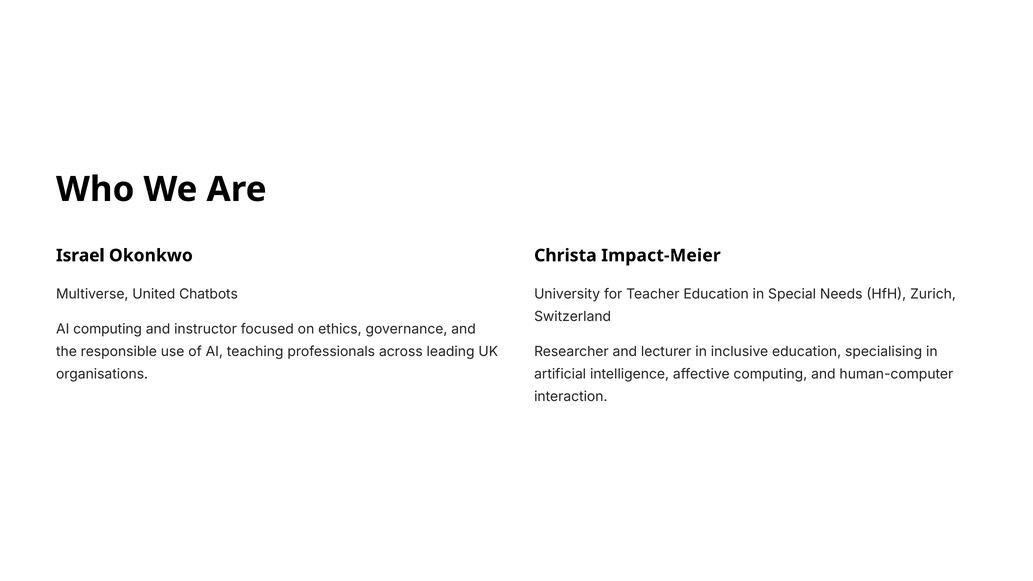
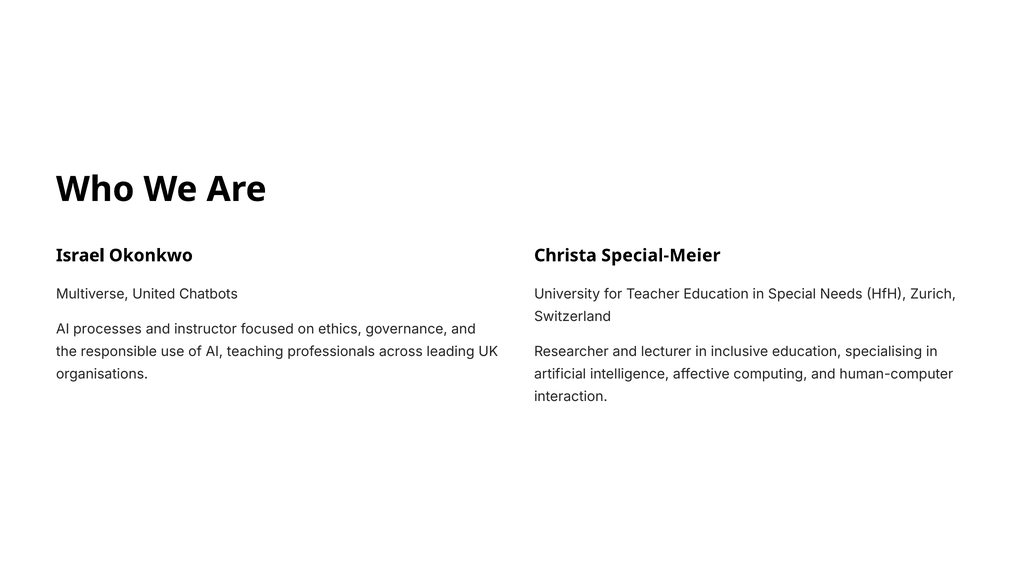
Impact-Meier: Impact-Meier -> Special-Meier (661, 256)
AI computing: computing -> processes (107, 329)
